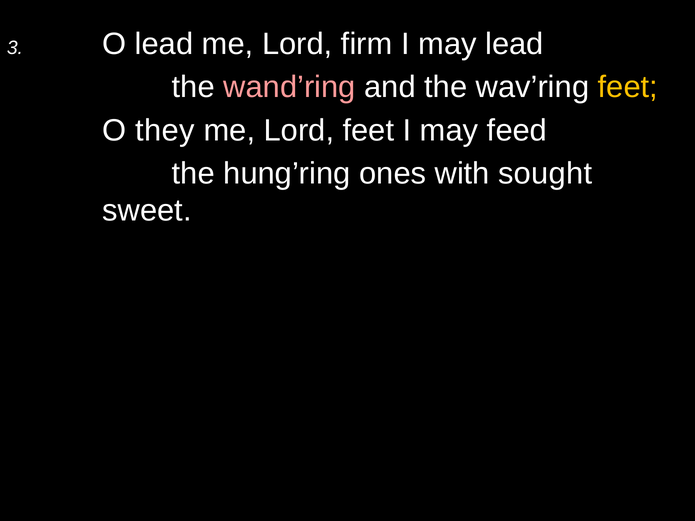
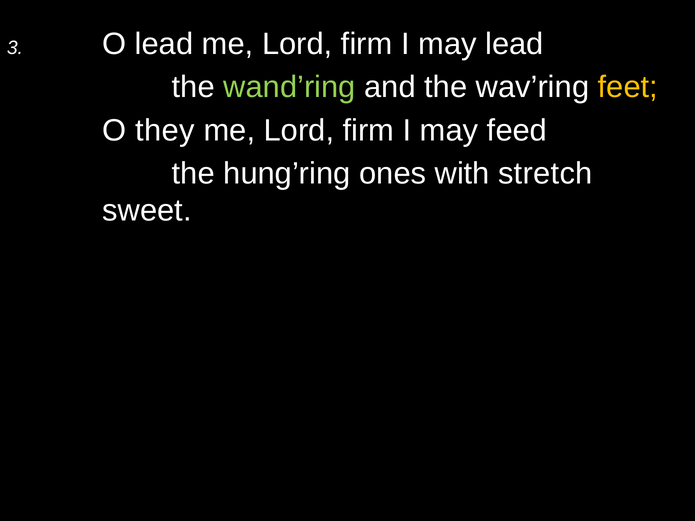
wand’ring colour: pink -> light green (289, 87)
feet: feet -> firm (368, 130)
sought: sought -> stretch (545, 174)
